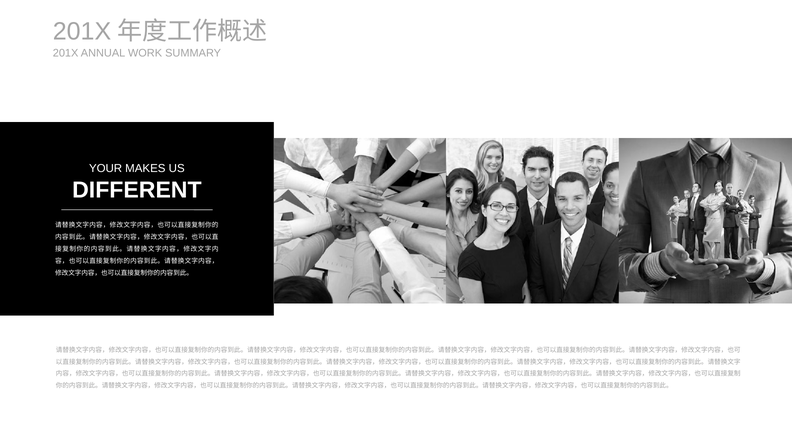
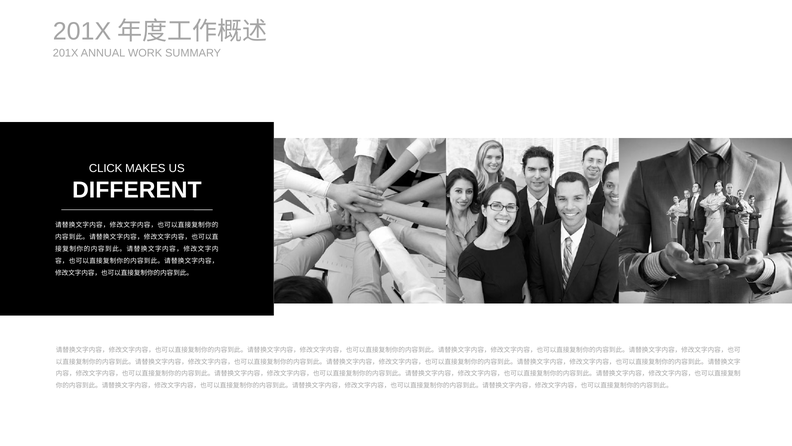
YOUR: YOUR -> CLICK (106, 168)
